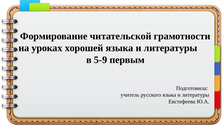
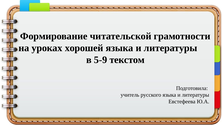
первым: первым -> текстом (127, 60)
